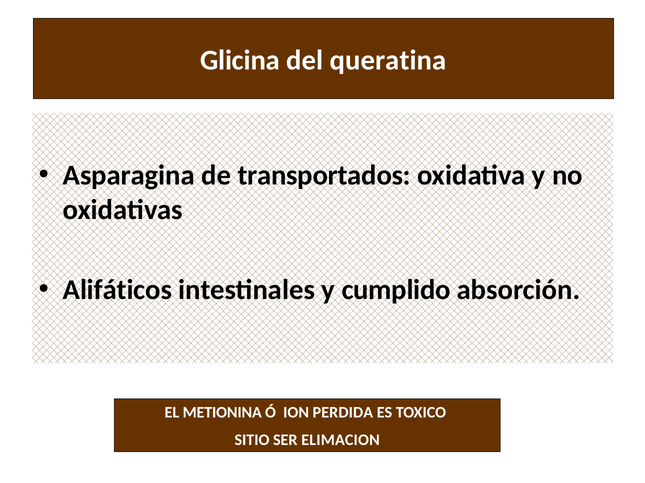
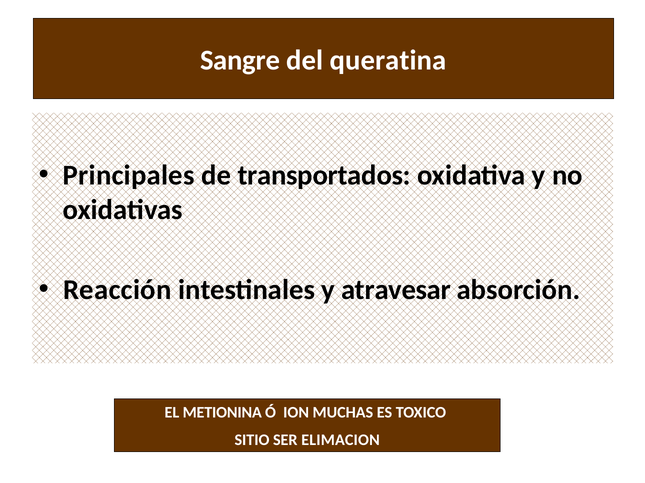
Glicina: Glicina -> Sangre (240, 61)
Asparagina: Asparagina -> Principales (129, 176)
Alifáticos: Alifáticos -> Reacción (117, 290)
cumplido: cumplido -> atravesar (396, 290)
PERDIDA: PERDIDA -> MUCHAS (343, 413)
